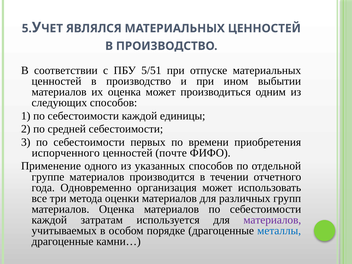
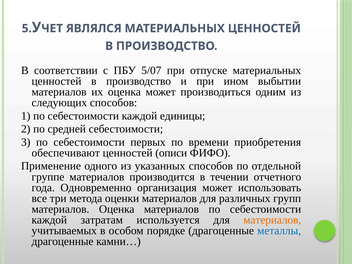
5/51: 5/51 -> 5/07 (151, 70)
испорченного: испорченного -> обеспечивают (66, 153)
почте: почте -> описи (171, 153)
материалов colour: purple -> orange (272, 220)
